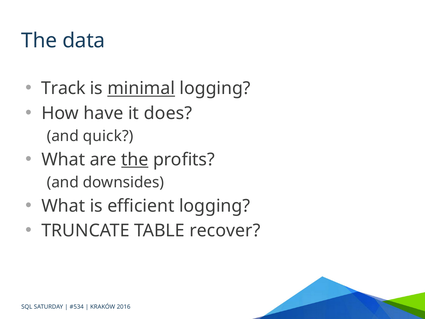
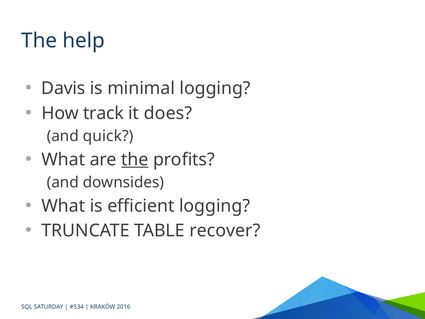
data: data -> help (84, 41)
Track: Track -> Davis (63, 88)
minimal underline: present -> none (141, 88)
have: have -> track (104, 113)
